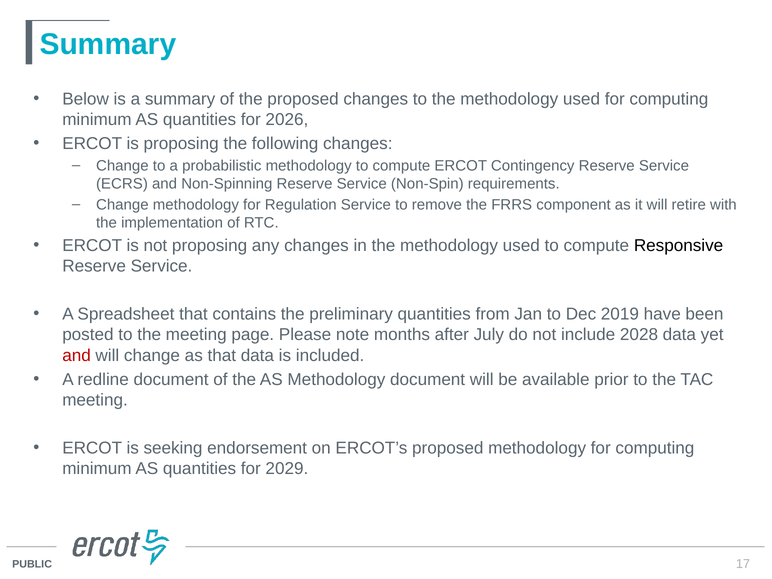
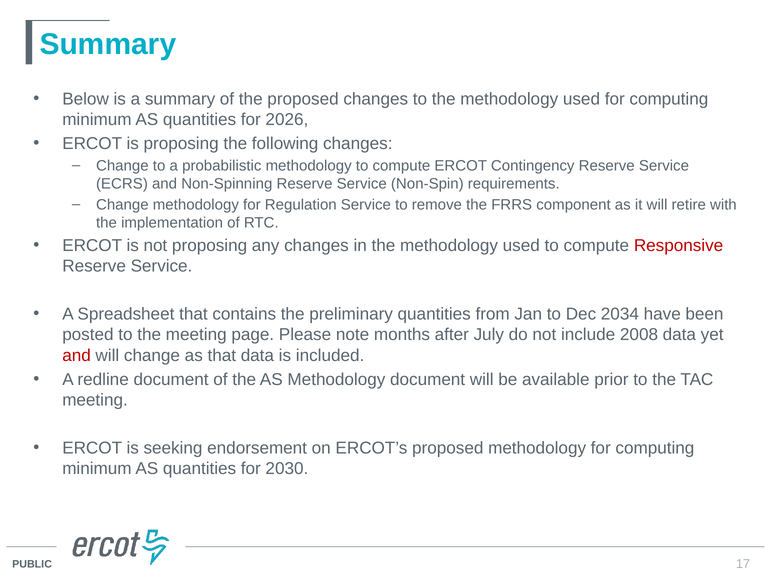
Responsive colour: black -> red (679, 246)
2019: 2019 -> 2034 (620, 314)
2028: 2028 -> 2008 (639, 335)
2029: 2029 -> 2030 (287, 469)
